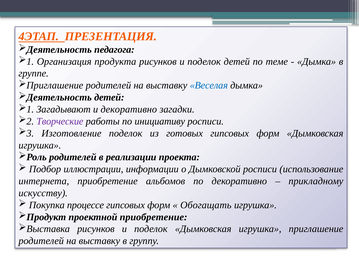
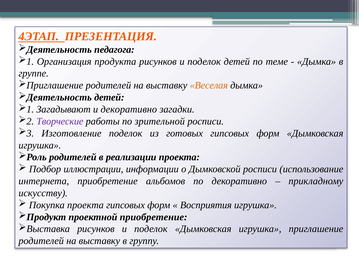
Веселая colour: blue -> orange (209, 85)
инициативу: инициативу -> зрительной (160, 121)
Покупка процессе: процессе -> проекта (85, 205)
Обогащать: Обогащать -> Восприятия (206, 205)
